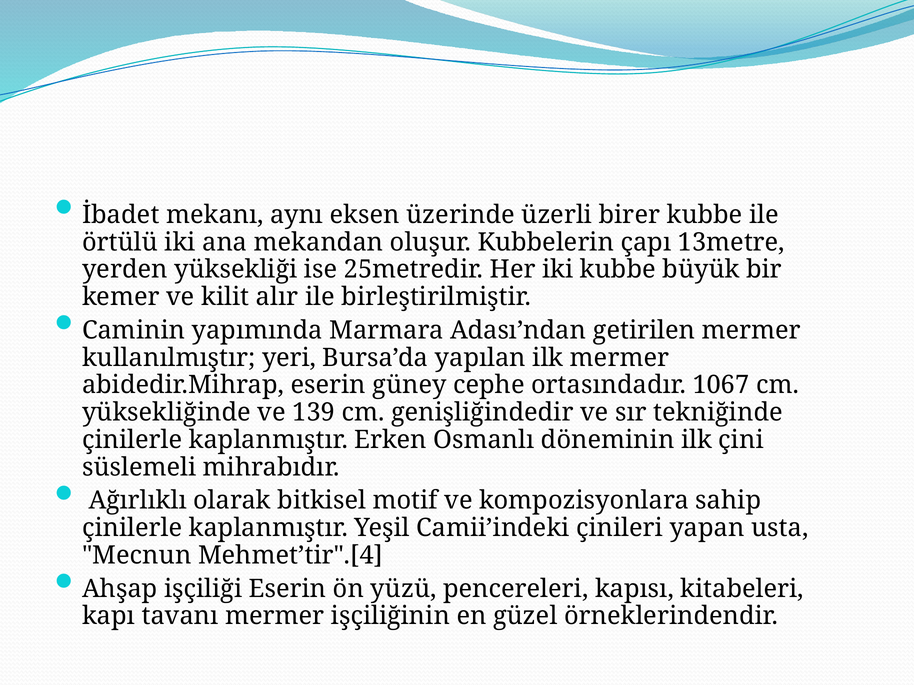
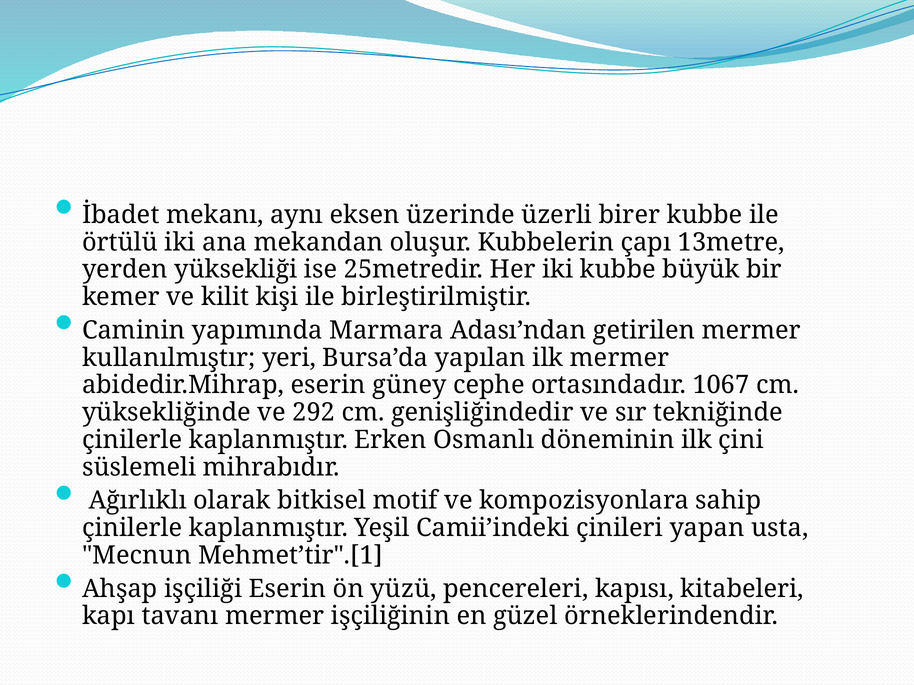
alır: alır -> kişi (277, 297)
139: 139 -> 292 (314, 413)
Mehmet’tir".[4: Mehmet’tir".[4 -> Mehmet’tir".[1 (290, 556)
